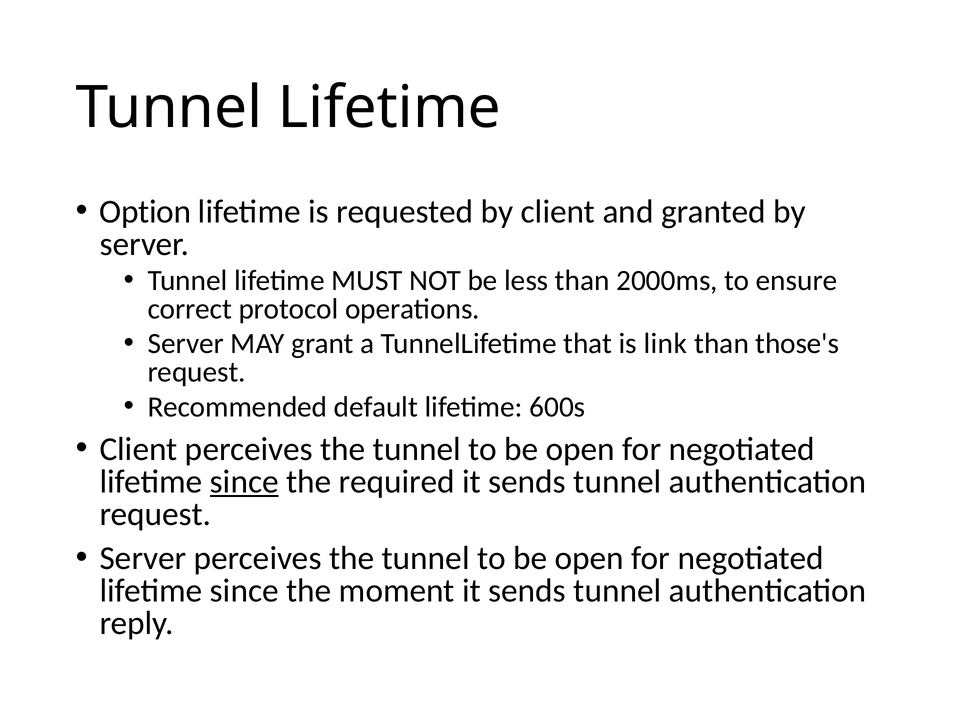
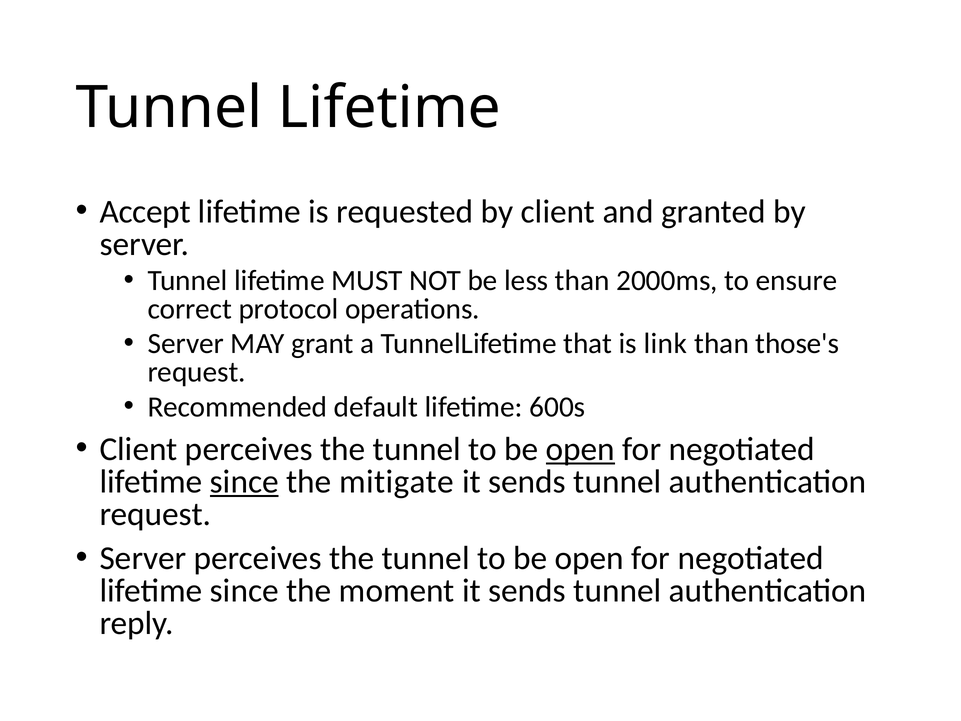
Option: Option -> Accept (145, 212)
open underline: none -> present (580, 449)
required: required -> mitigate (397, 481)
